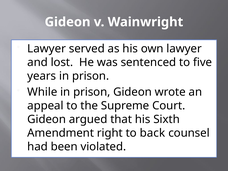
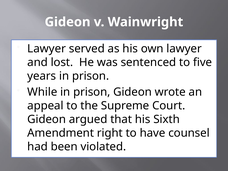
back: back -> have (153, 133)
